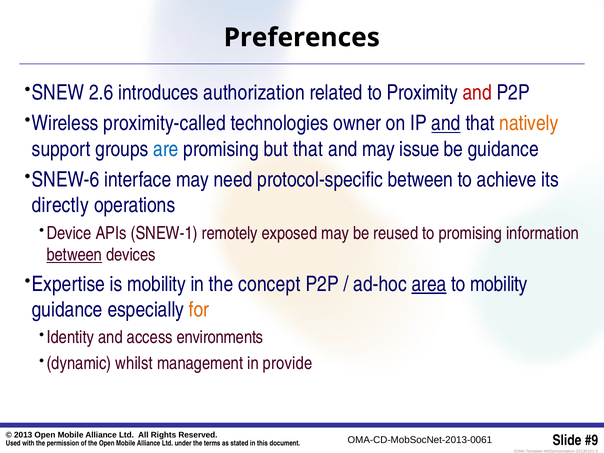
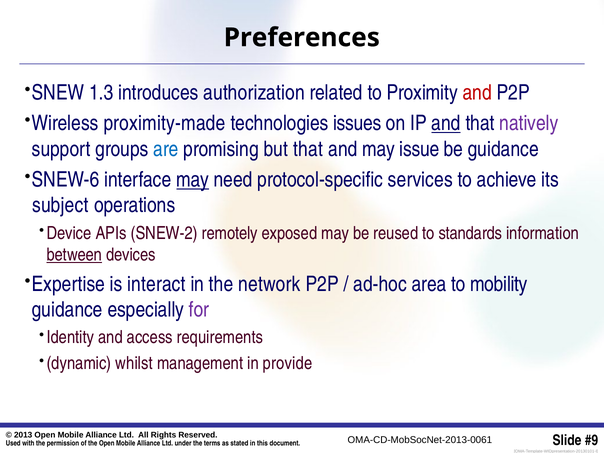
2.6: 2.6 -> 1.3 (101, 93)
proximity-called: proximity-called -> proximity-made (165, 123)
owner: owner -> issues (357, 123)
natively colour: orange -> purple (529, 123)
may underline: none -> present (193, 180)
protocol-specific between: between -> services (420, 180)
directly: directly -> subject (60, 205)
SNEW-1: SNEW-1 -> SNEW-2 (164, 233)
to promising: promising -> standards (470, 233)
is mobility: mobility -> interact (156, 284)
concept: concept -> network (269, 284)
area underline: present -> none (429, 284)
for colour: orange -> purple (199, 310)
environments: environments -> requirements (220, 337)
